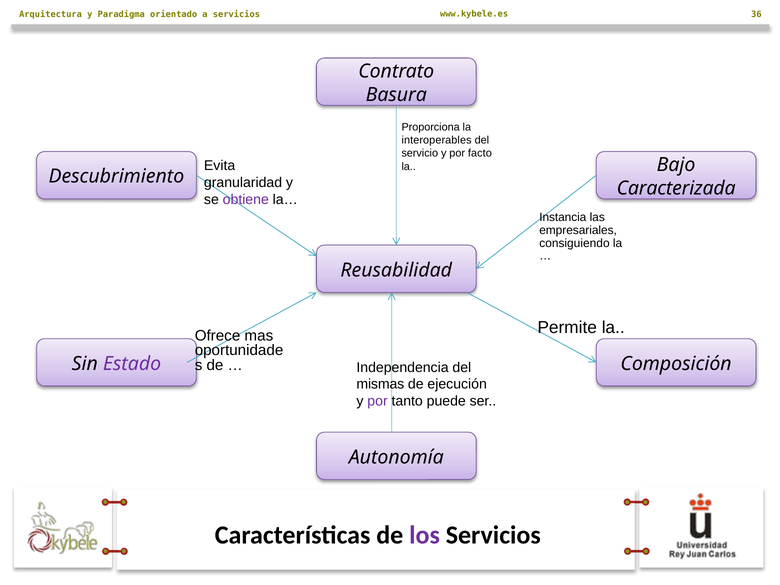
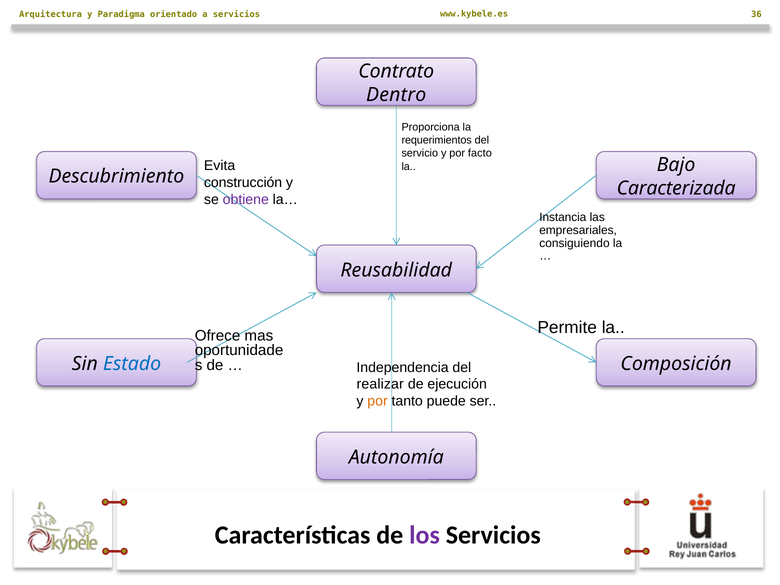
Basura: Basura -> Dentro (396, 95)
interoperables: interoperables -> requerimientos (437, 140)
granularidad: granularidad -> construcción (243, 183)
Estado colour: purple -> blue (132, 364)
mismas: mismas -> realizar (380, 384)
por colour: purple -> orange (378, 401)
